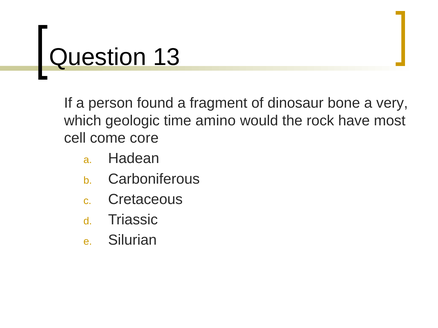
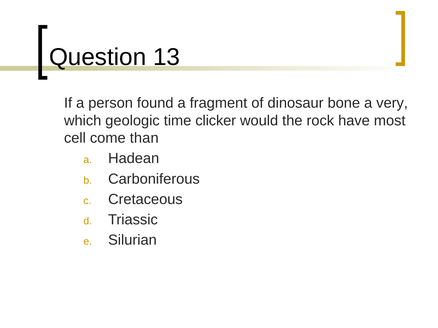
amino: amino -> clicker (216, 121)
core: core -> than (144, 138)
